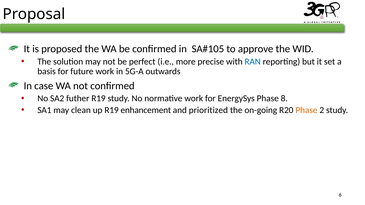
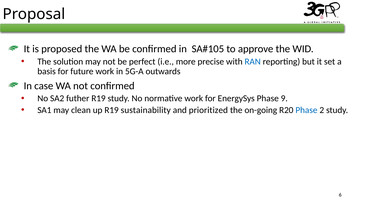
8: 8 -> 9 (284, 99)
enhancement: enhancement -> sustainability (146, 110)
Phase colour: orange -> blue (306, 110)
